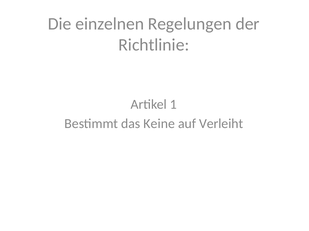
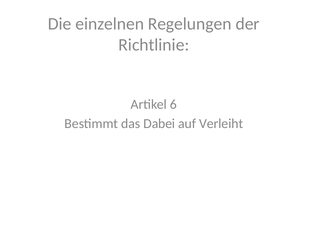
1: 1 -> 6 (173, 105)
Keine: Keine -> Dabei (159, 124)
